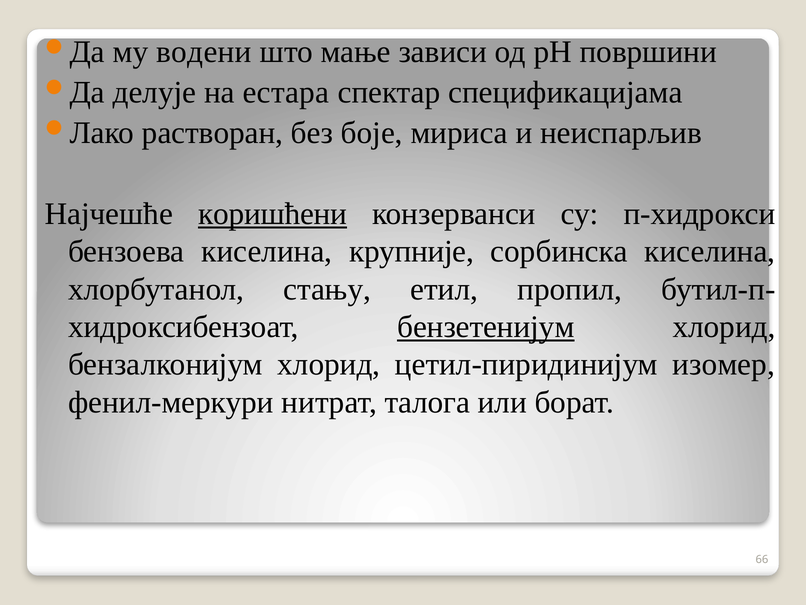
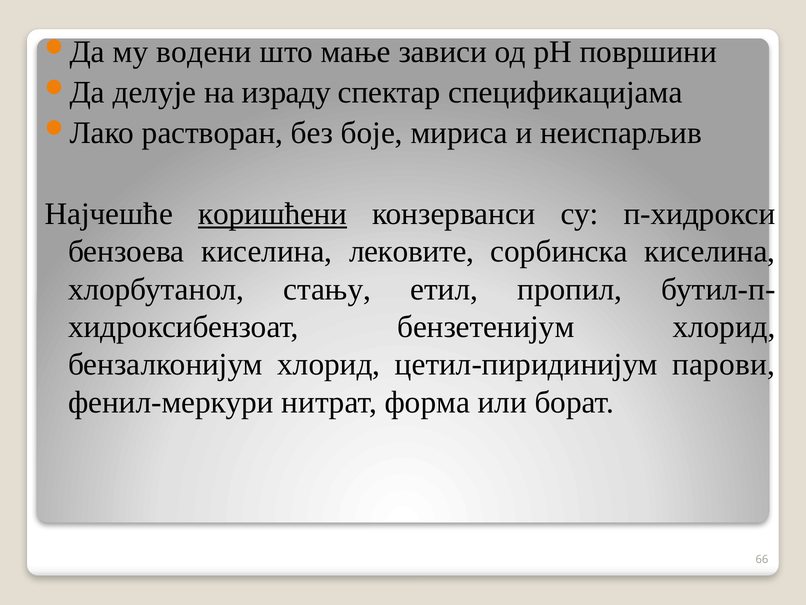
естара: естара -> израду (286, 92)
крупније: крупније -> лековите (412, 251)
бензетенијум underline: present -> none (486, 327)
изомер: изомер -> парови (724, 364)
талога: талога -> форма (427, 402)
